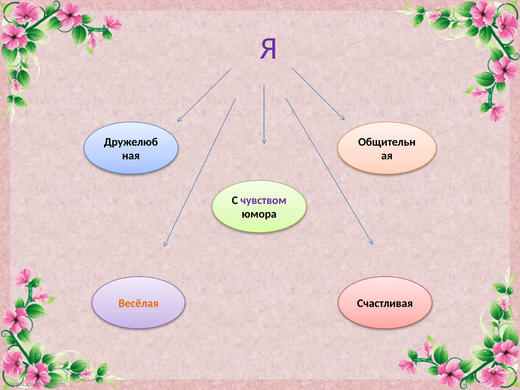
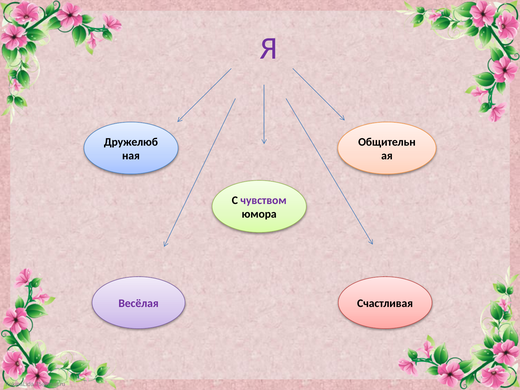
Весёлая colour: orange -> purple (139, 303)
